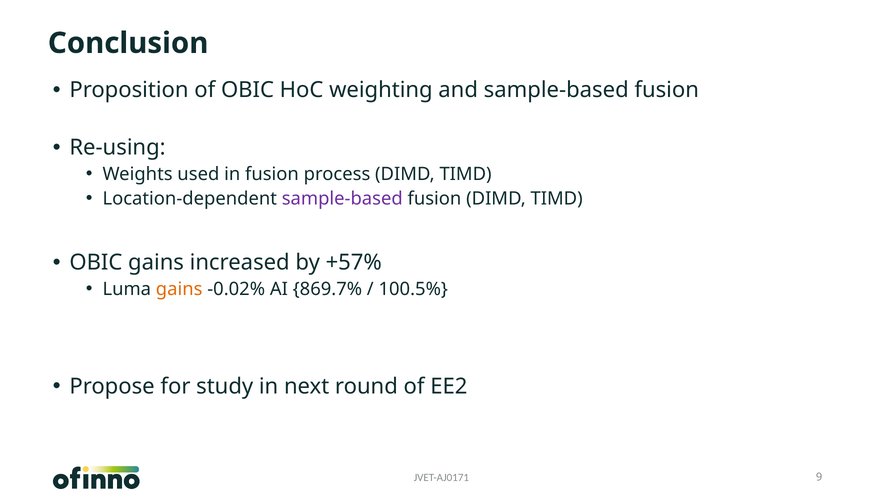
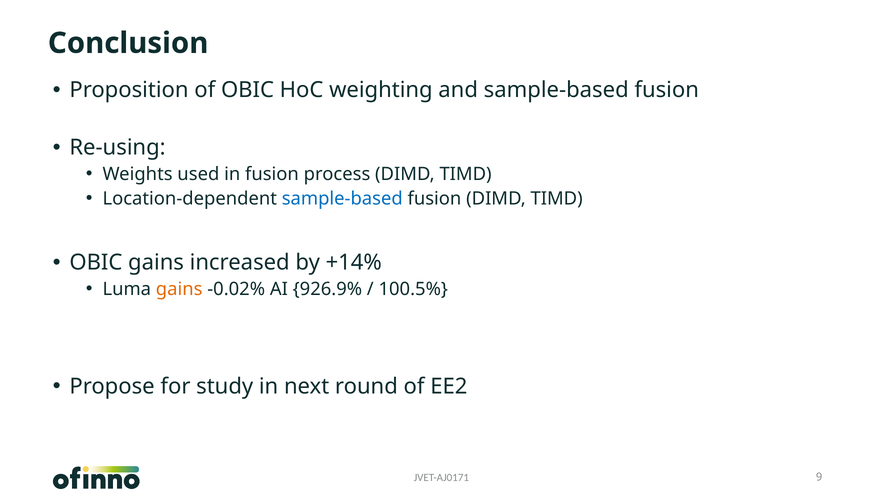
sample-based colour: purple -> blue (342, 198)
+57%: +57% -> +14% (354, 263)
869.7%: 869.7% -> 926.9% (327, 289)
